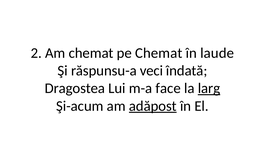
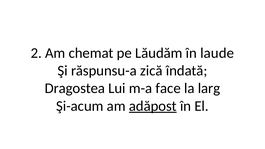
pe Chemat: Chemat -> Lăudăm (159, 53)
veci: veci -> zică (151, 71)
larg underline: present -> none (209, 88)
